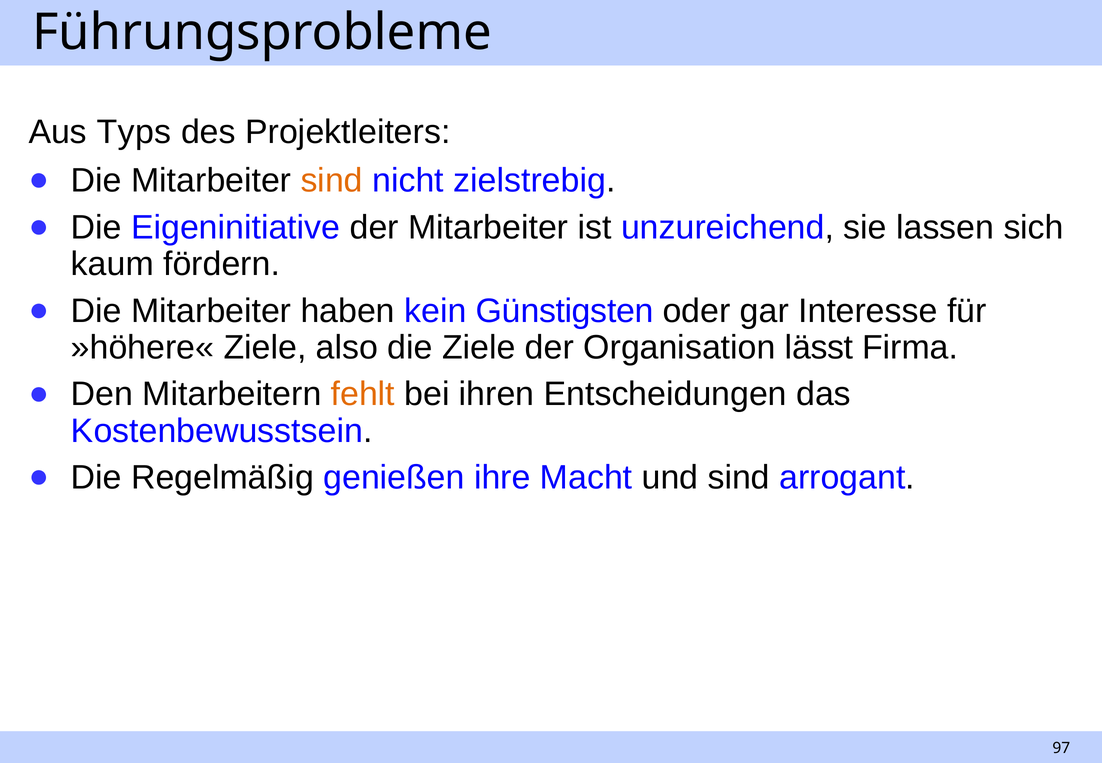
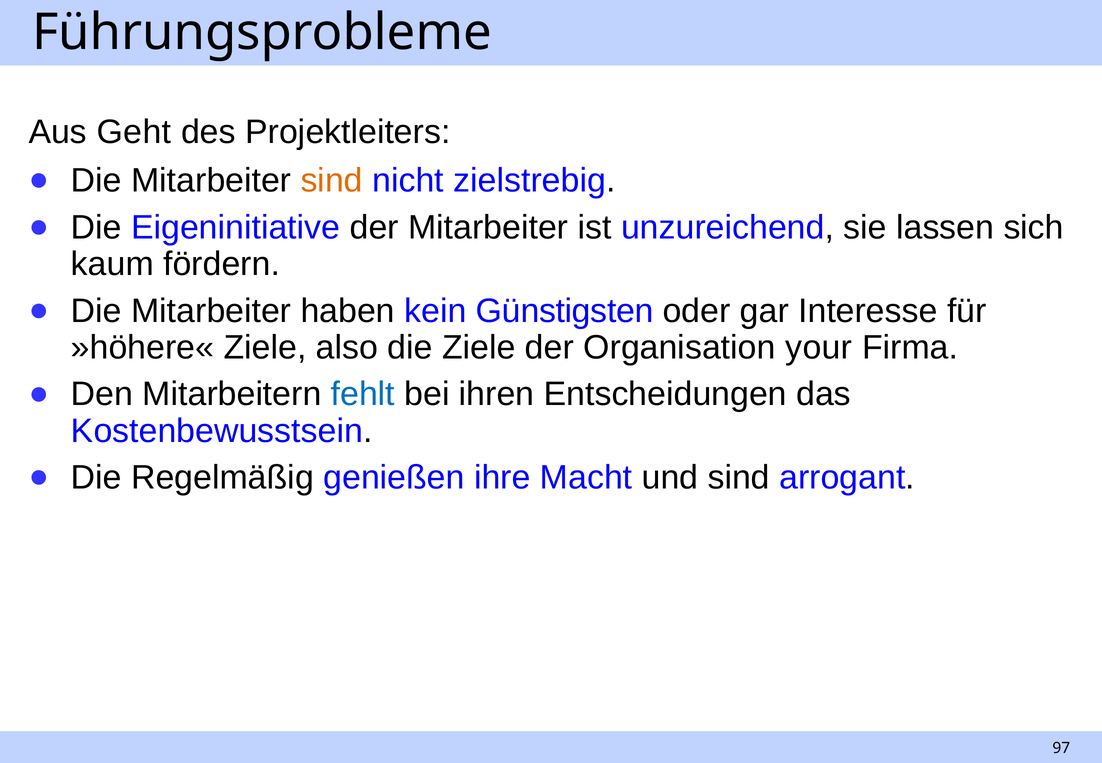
Typs: Typs -> Geht (134, 132)
lässt: lässt -> your (819, 347)
fehlt colour: orange -> blue (363, 394)
